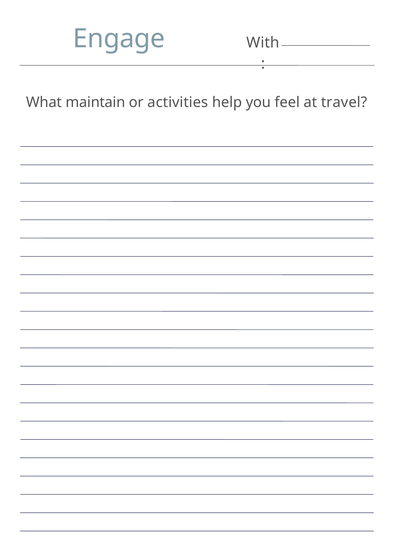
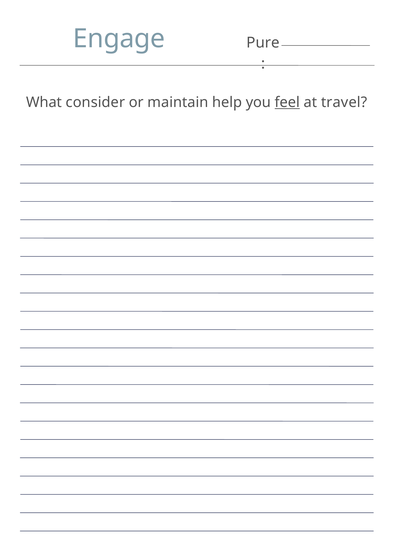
With: With -> Pure (263, 43)
maintain: maintain -> consider (95, 102)
activities: activities -> maintain (178, 102)
feel underline: none -> present (287, 102)
